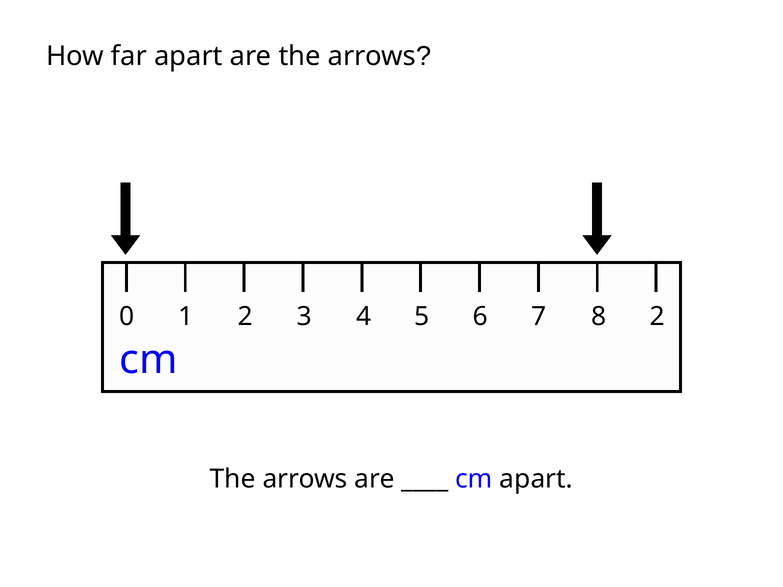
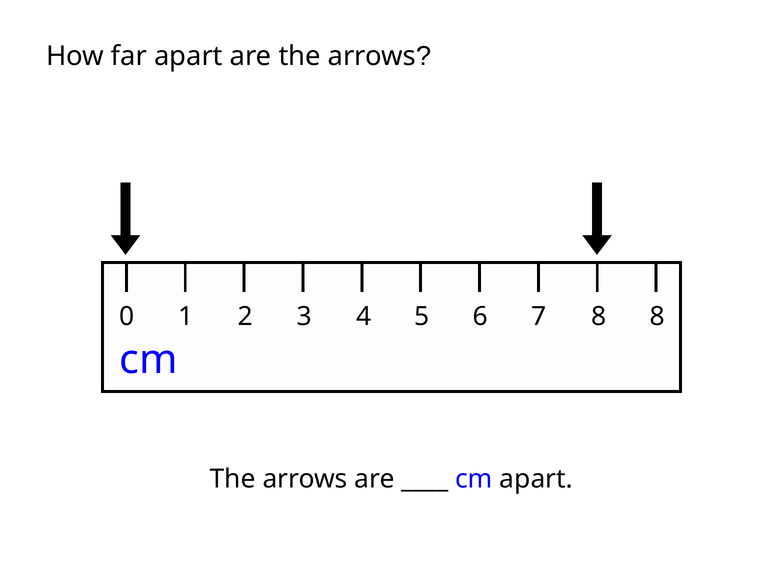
8 2: 2 -> 8 (658, 317)
